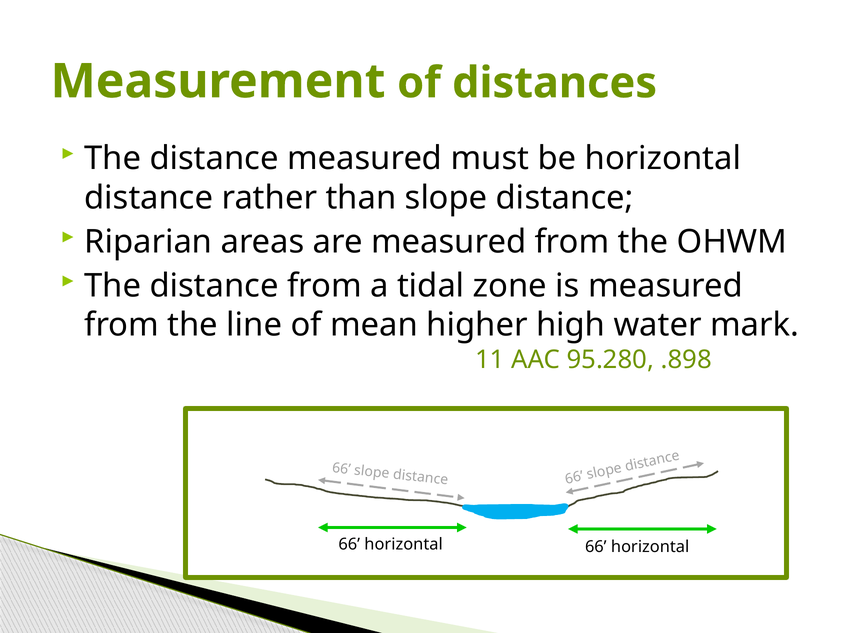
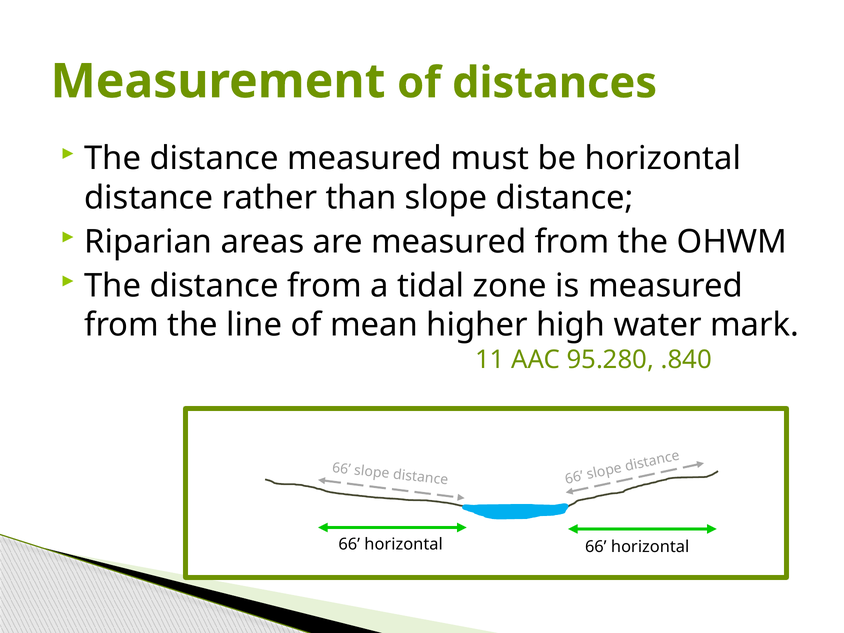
.898: .898 -> .840 (686, 360)
